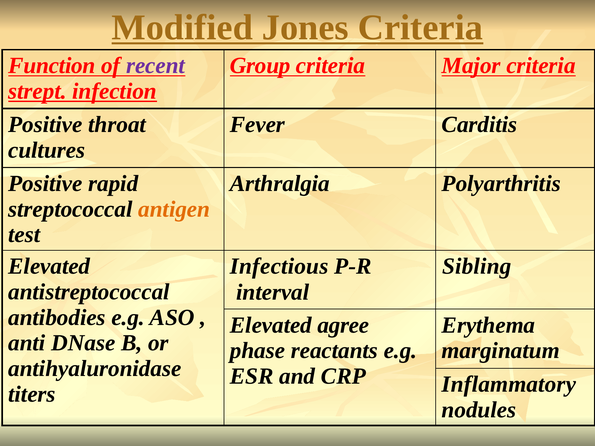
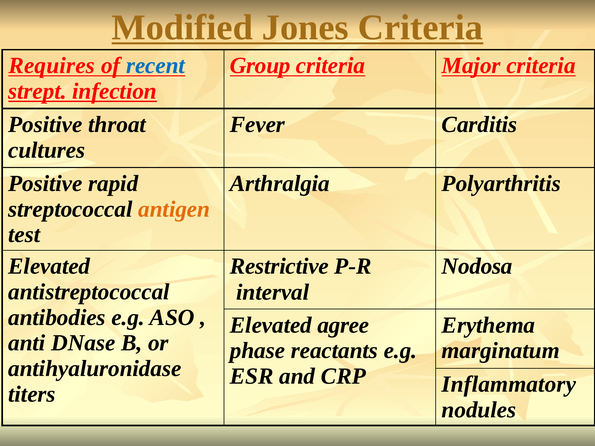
Function: Function -> Requires (52, 66)
recent colour: purple -> blue (156, 66)
Infectious: Infectious -> Restrictive (279, 266)
Sibling: Sibling -> Nodosa (477, 266)
